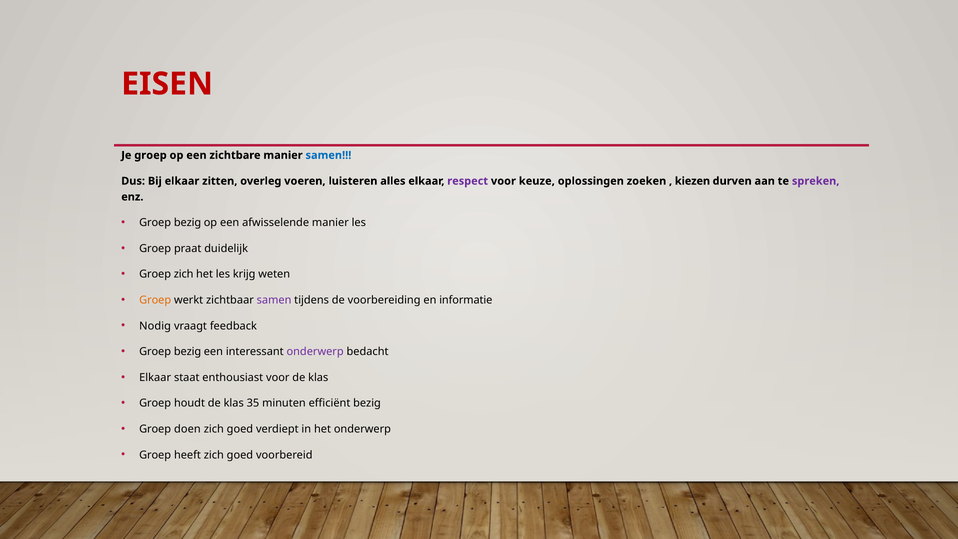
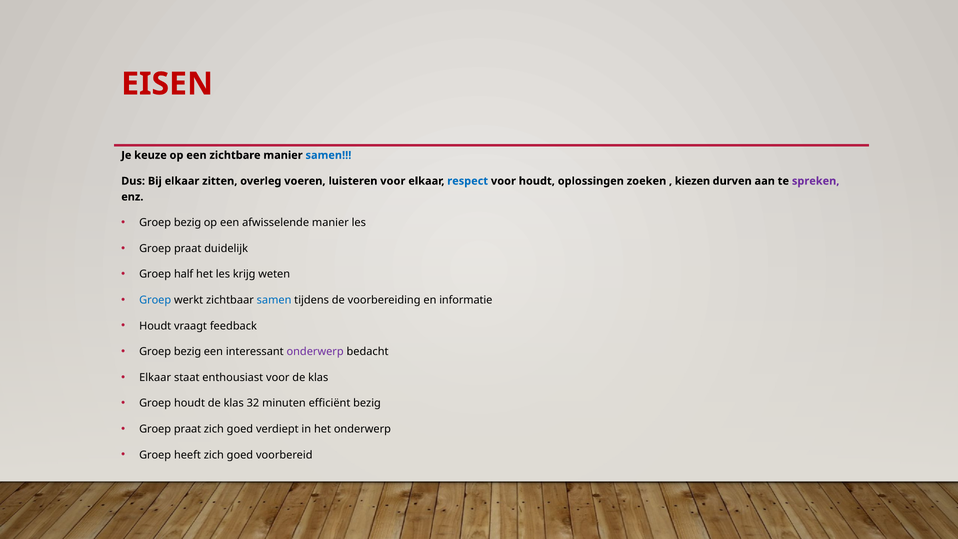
Je groep: groep -> keuze (151, 155)
luisteren alles: alles -> voor (393, 181)
respect colour: purple -> blue (468, 181)
voor keuze: keuze -> houdt (537, 181)
Groep zich: zich -> half (184, 274)
Groep colour: orange -> blue (155, 300)
samen colour: purple -> blue (274, 300)
Nodig: Nodig -> Houdt (155, 326)
35: 35 -> 32 (253, 403)
doen: doen -> praat (188, 429)
